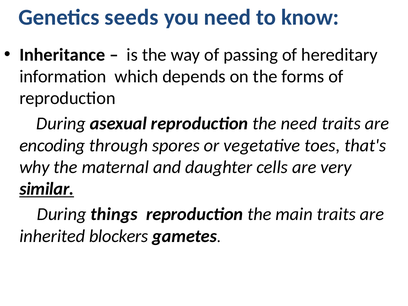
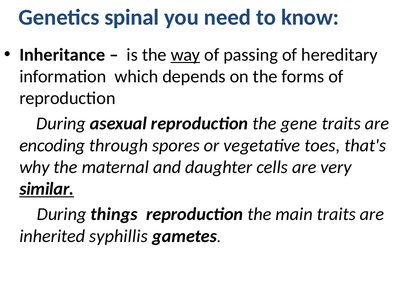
seeds: seeds -> spinal (132, 17)
way underline: none -> present (185, 55)
the need: need -> gene (299, 124)
blockers: blockers -> syphillis (119, 236)
